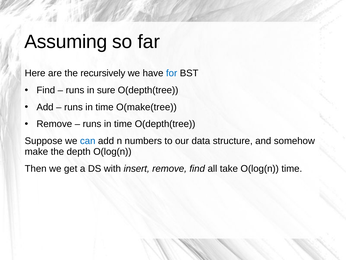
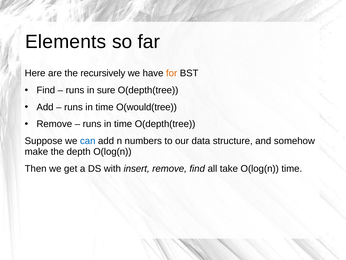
Assuming: Assuming -> Elements (66, 42)
for colour: blue -> orange (172, 73)
O(make(tree: O(make(tree -> O(would(tree (147, 107)
